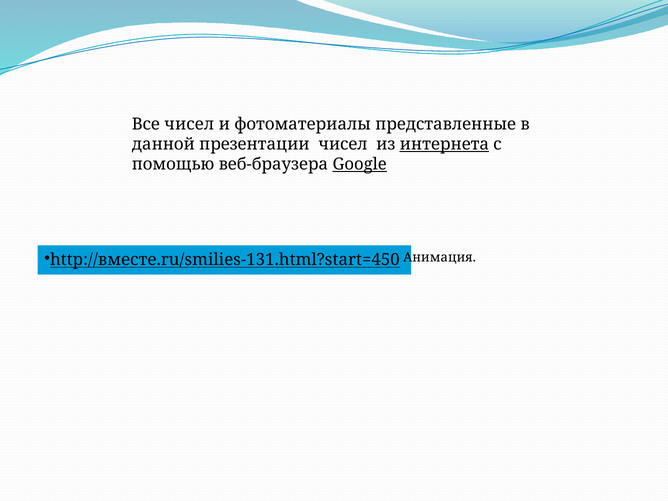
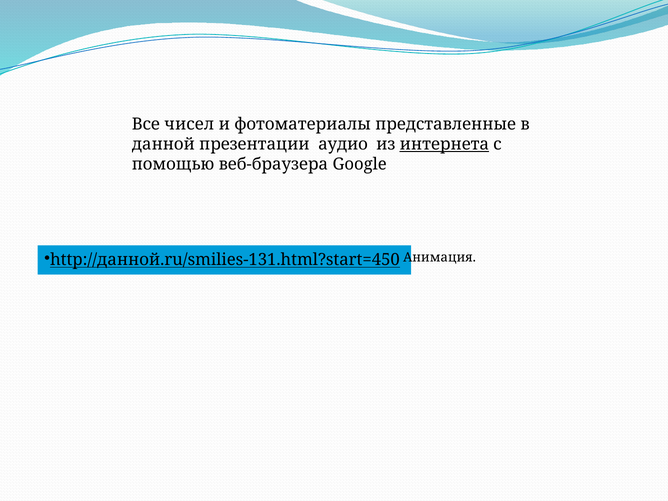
презентации чисел: чисел -> аудио (343, 144)
Google underline: present -> none (360, 164)
http://вместе.ru/smilies-131.html?start=450: http://вместе.ru/smilies-131.html?start=450 -> http://данной.ru/smilies-131.html?start=450 (225, 260)
